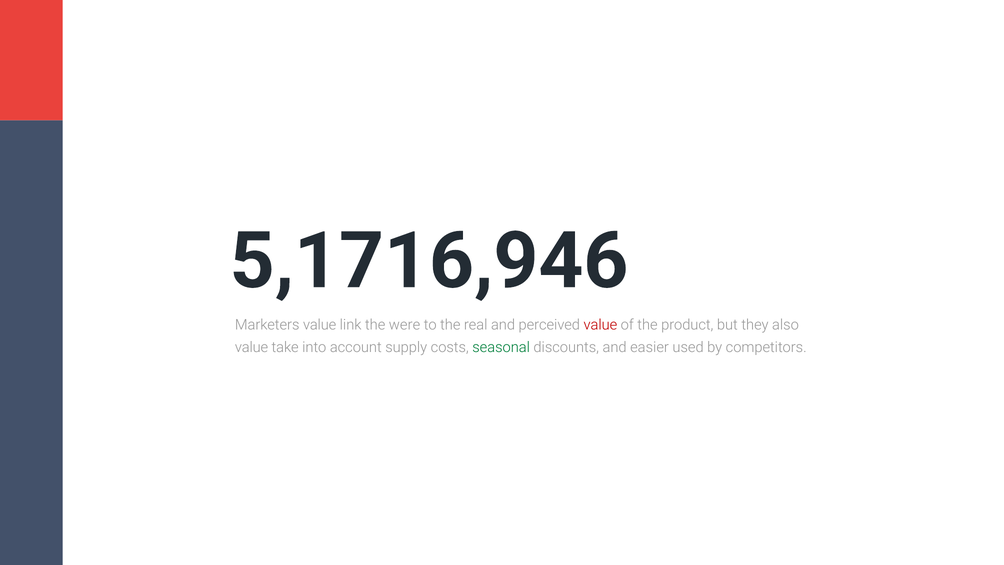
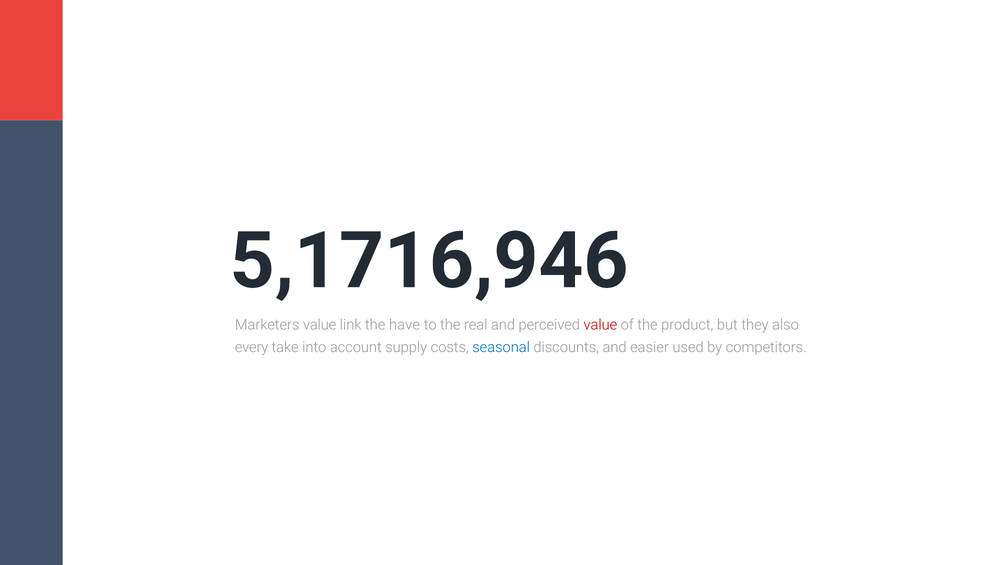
were: were -> have (404, 325)
value: value -> every (252, 347)
seasonal colour: green -> blue (501, 347)
